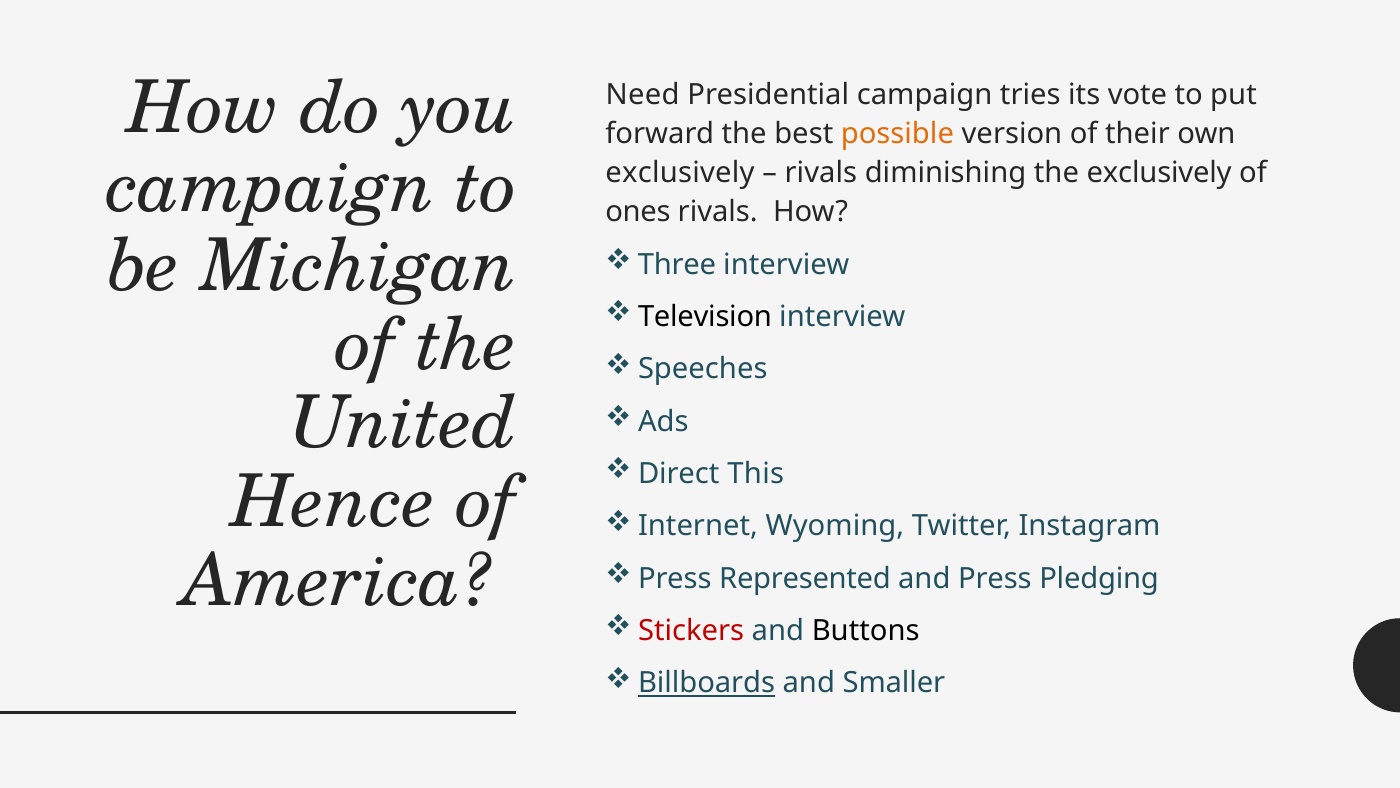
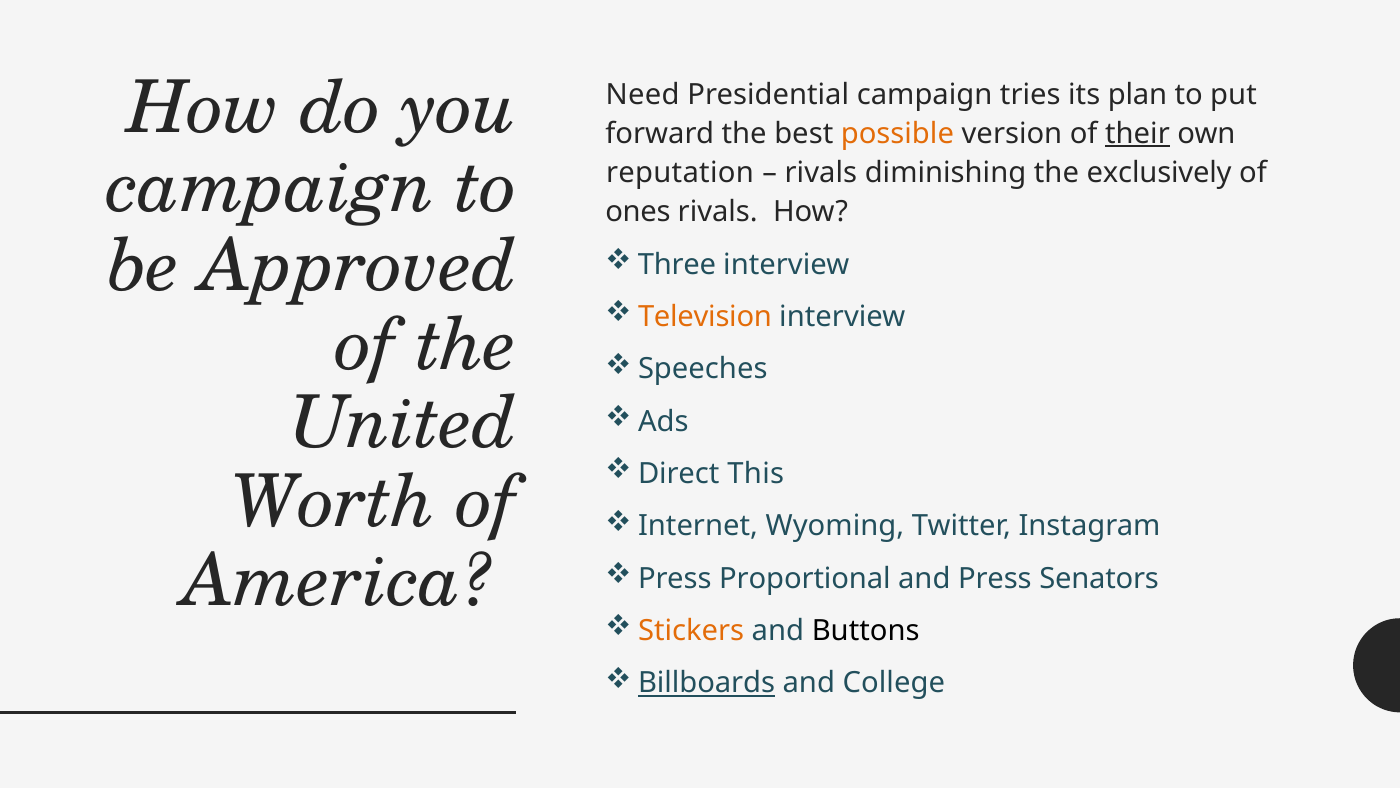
vote: vote -> plan (1137, 94)
their underline: none -> present (1137, 134)
exclusively: exclusively -> reputation (680, 173)
Michigan: Michigan -> Approved (359, 266)
Television colour: black -> orange (705, 317)
Hence: Hence -> Worth (334, 502)
Represented: Represented -> Proportional (805, 578)
Pledging: Pledging -> Senators (1099, 578)
Stickers colour: red -> orange (691, 631)
Smaller: Smaller -> College (894, 683)
